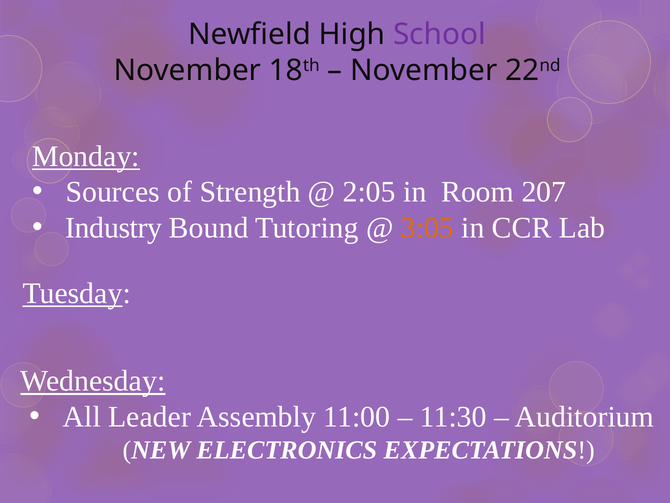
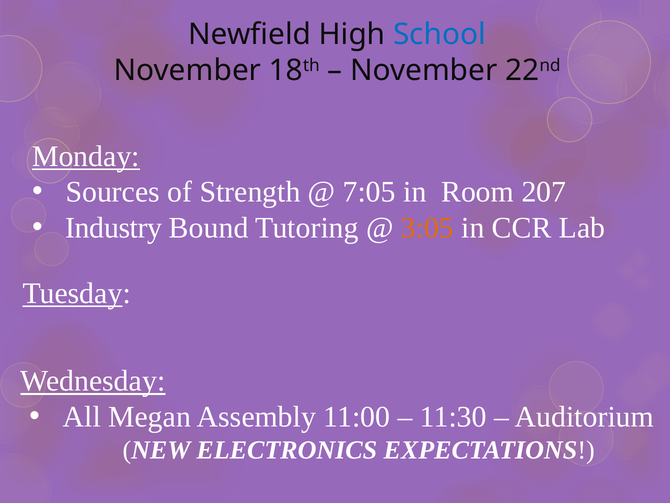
School colour: purple -> blue (439, 34)
2:05: 2:05 -> 7:05 (369, 192)
Leader: Leader -> Megan (150, 416)
